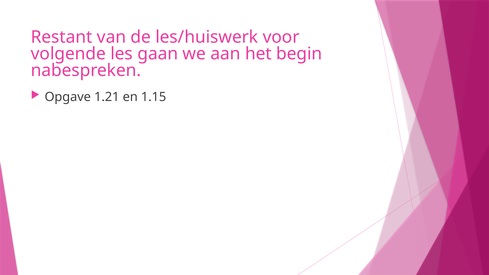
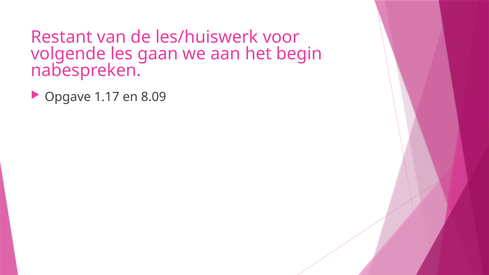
1.21: 1.21 -> 1.17 (107, 97)
1.15: 1.15 -> 8.09 (154, 97)
